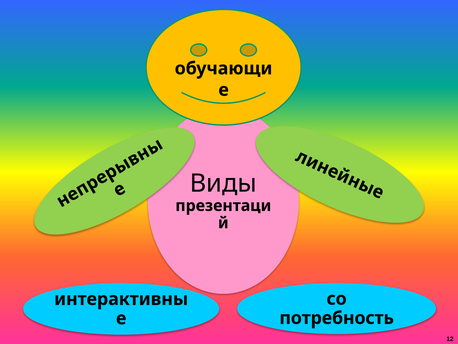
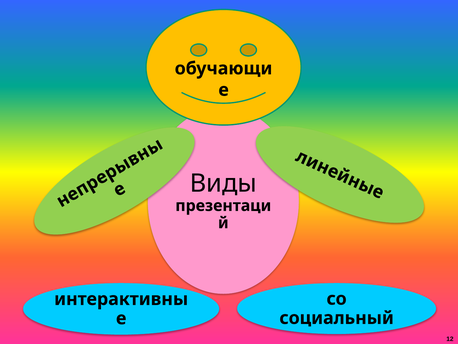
потребность: потребность -> социальный (337, 318)
